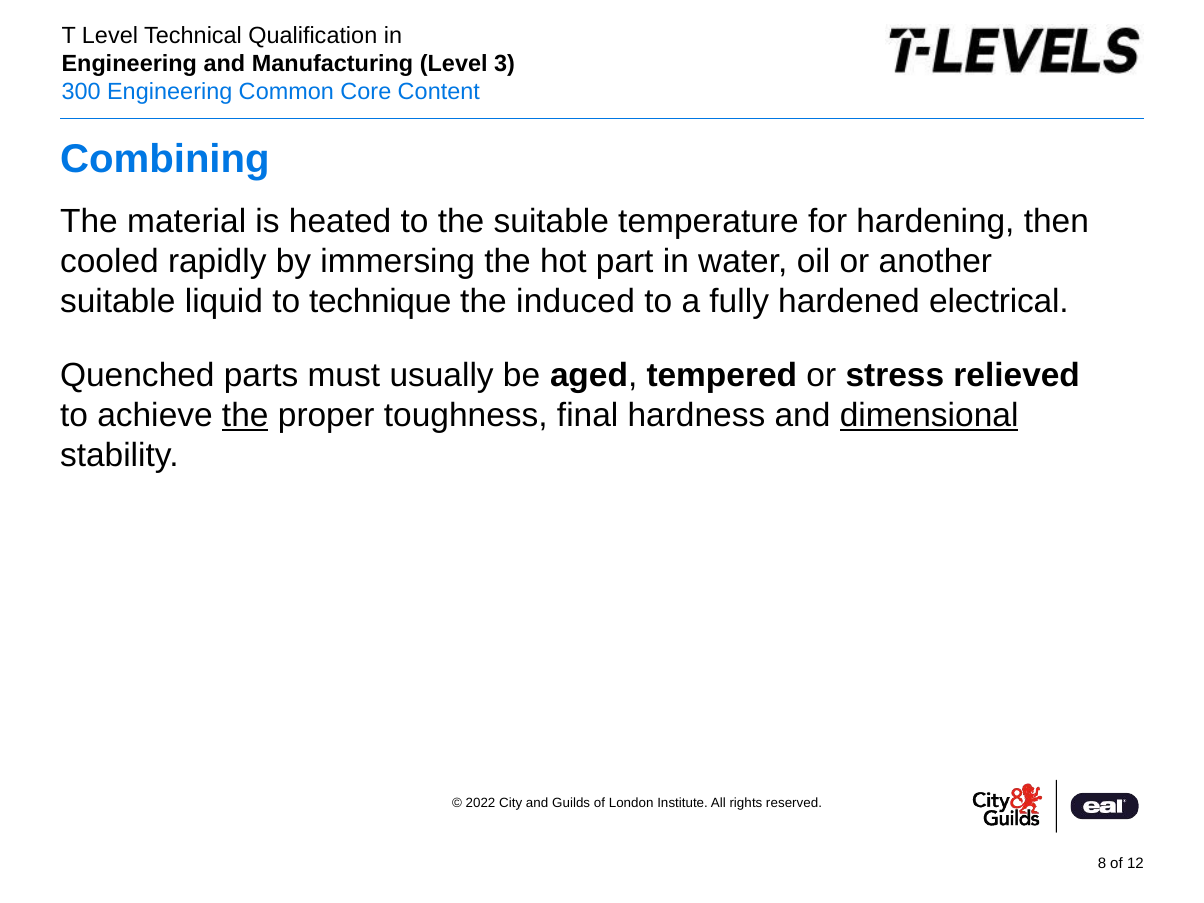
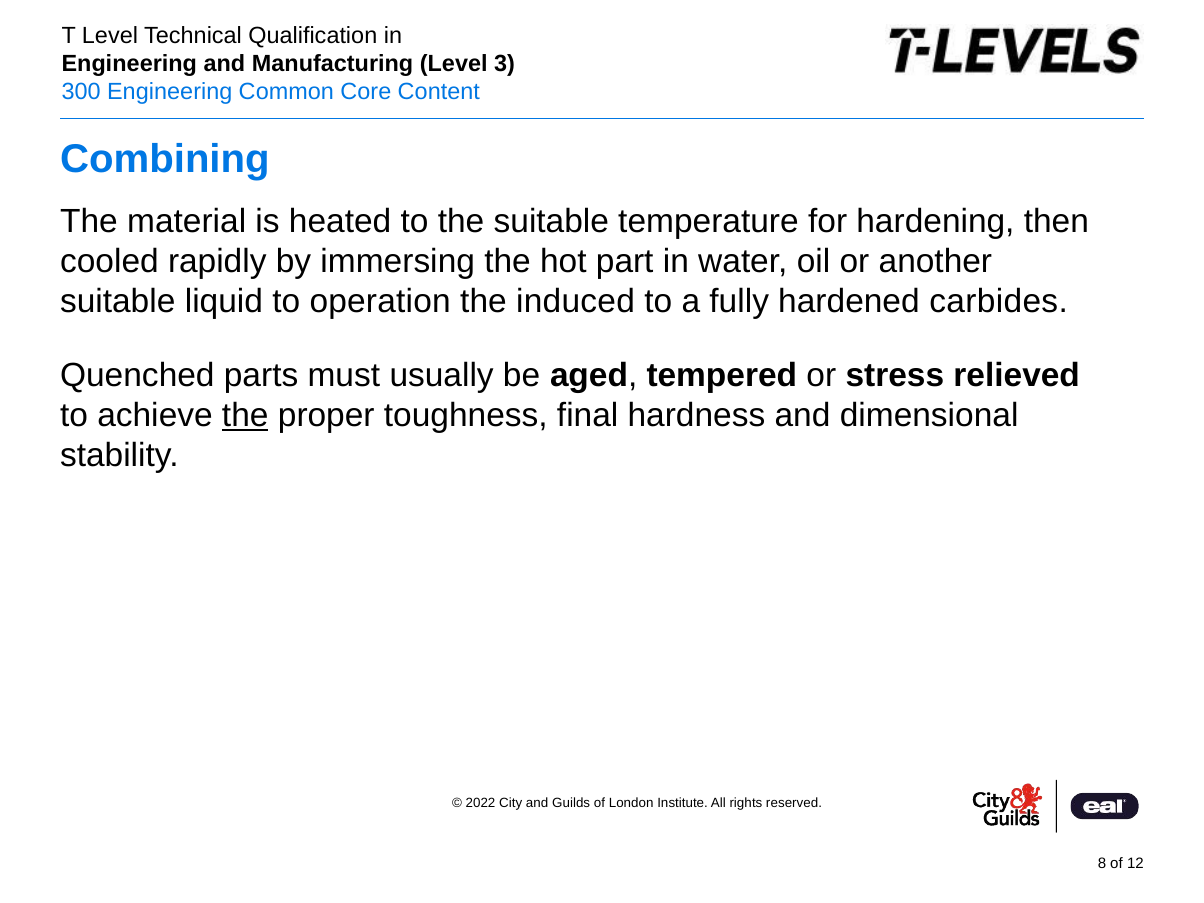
technique: technique -> operation (380, 302)
electrical: electrical -> carbides (999, 302)
dimensional underline: present -> none (929, 416)
